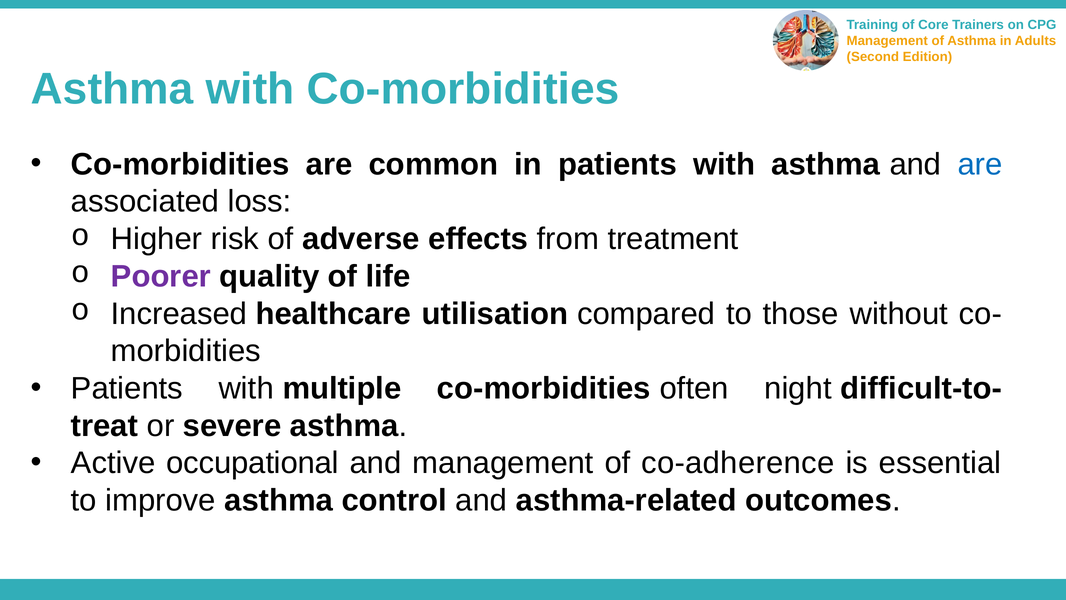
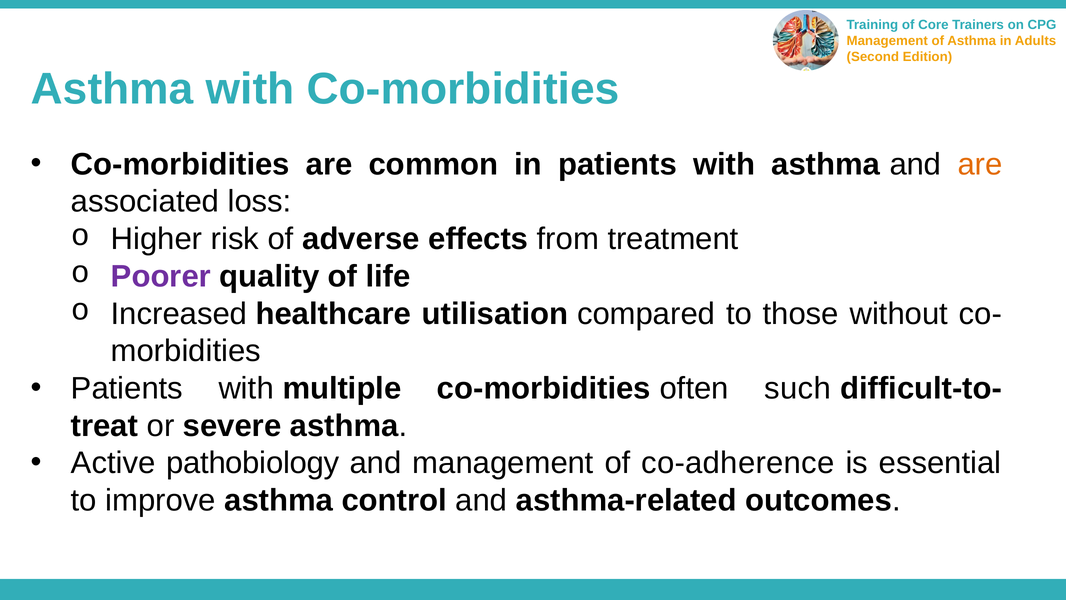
are colour: blue -> orange (980, 164)
night: night -> such (798, 388)
occupational: occupational -> pathobiology (253, 463)
